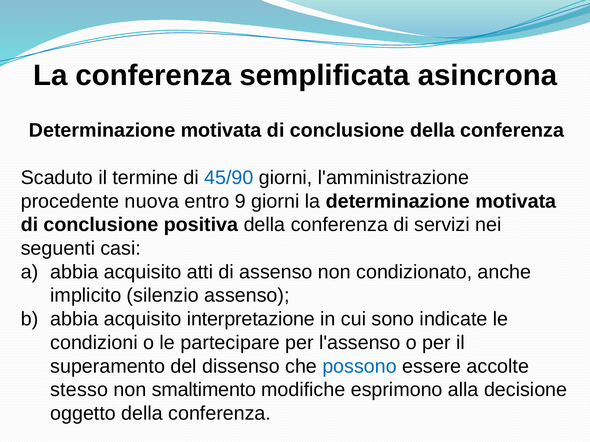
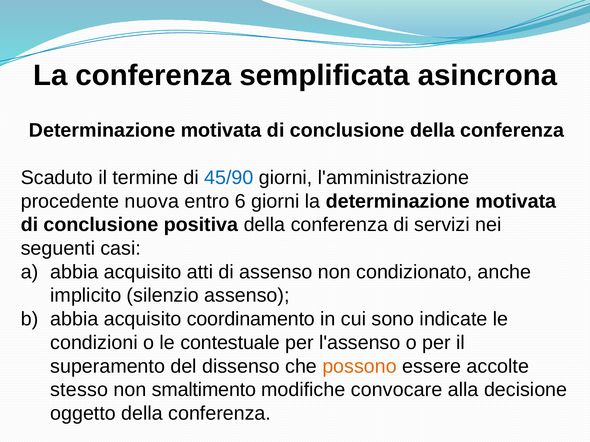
9: 9 -> 6 (240, 201)
interpretazione: interpretazione -> coordinamento (251, 319)
partecipare: partecipare -> contestuale (230, 343)
possono colour: blue -> orange (360, 367)
esprimono: esprimono -> convocare (397, 390)
